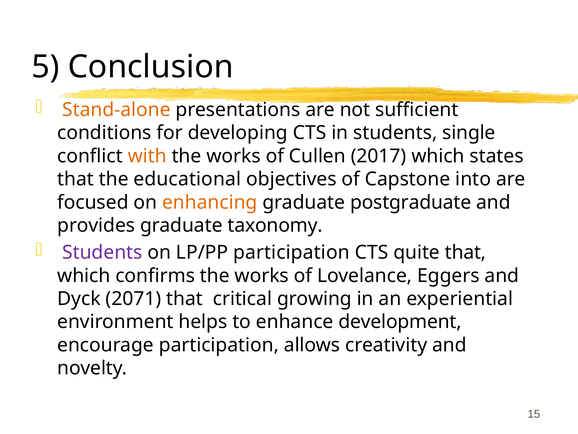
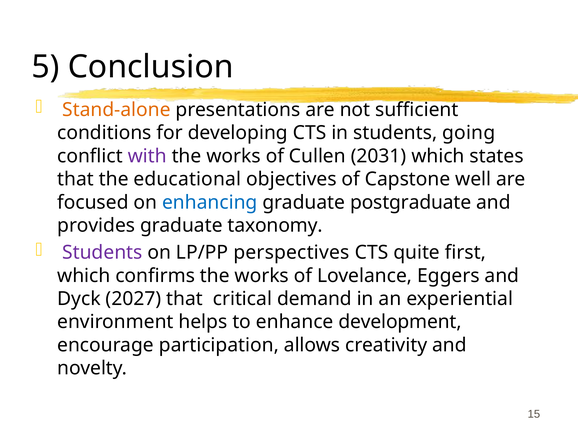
single: single -> going (469, 133)
with colour: orange -> purple (147, 156)
2017: 2017 -> 2031 (379, 156)
into: into -> well (473, 179)
enhancing colour: orange -> blue (210, 202)
LP/PP participation: participation -> perspectives (291, 252)
quite that: that -> first (465, 252)
2071: 2071 -> 2027 (133, 298)
growing: growing -> demand (314, 298)
